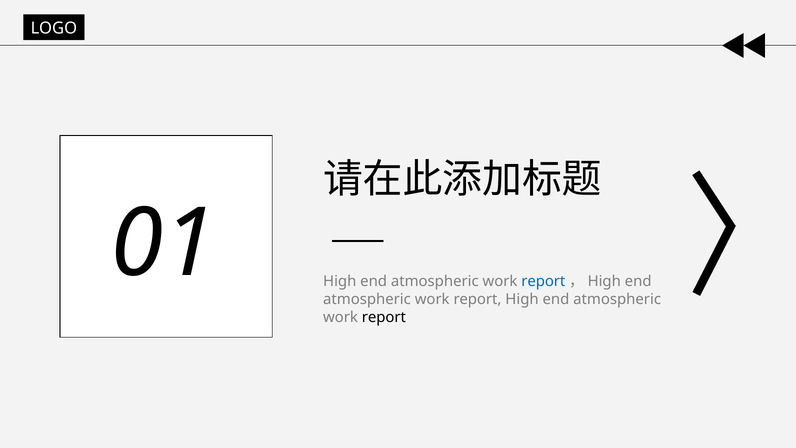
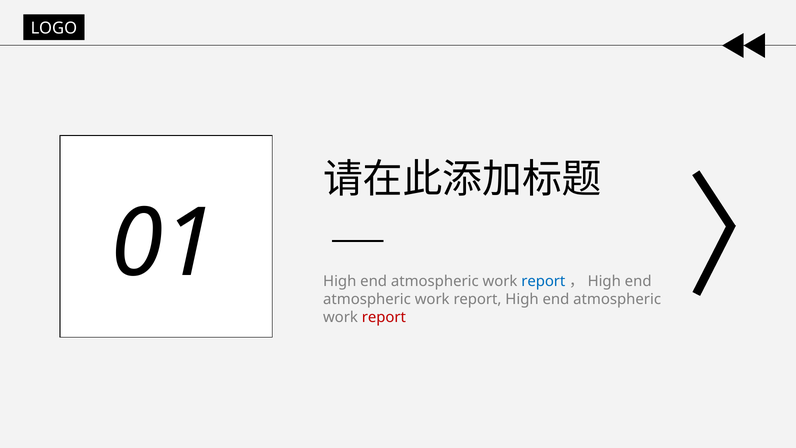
report colour: black -> red (384, 317)
